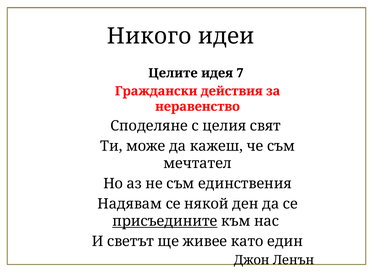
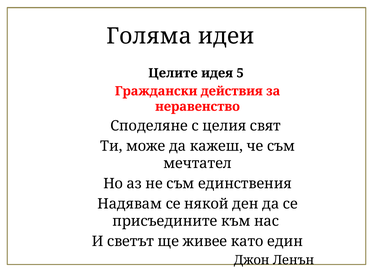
Никого: Никого -> Голяма (149, 36)
7: 7 -> 5 (240, 73)
присъедините underline: present -> none (165, 221)
